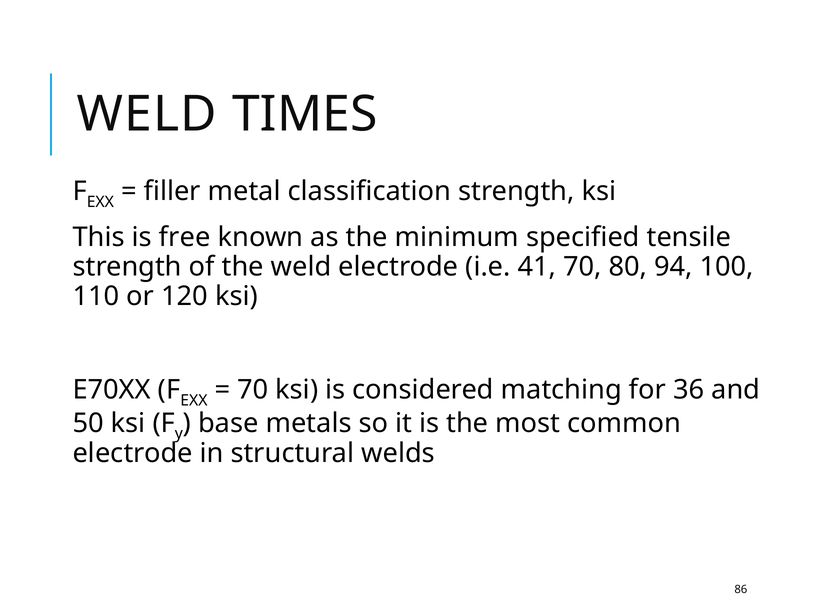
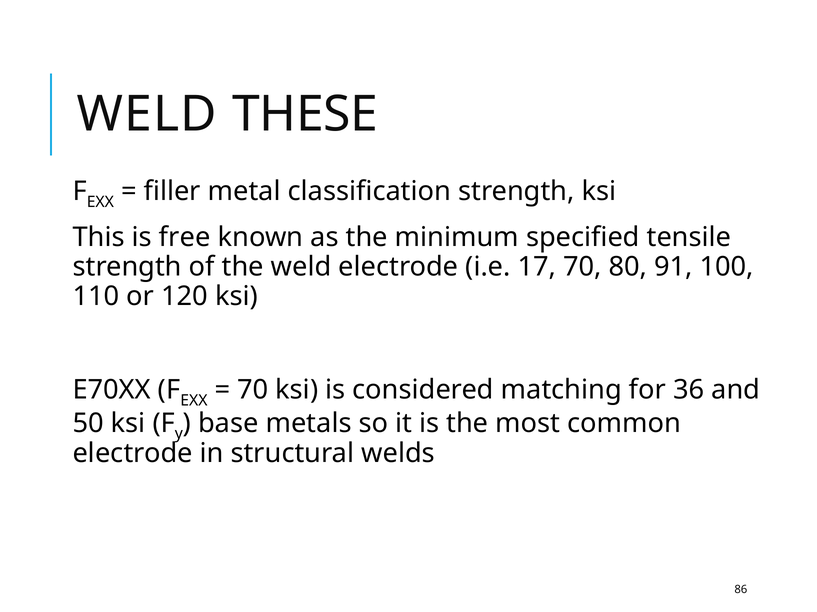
TIMES: TIMES -> THESE (305, 115)
41: 41 -> 17 (537, 267)
94: 94 -> 91 (673, 267)
